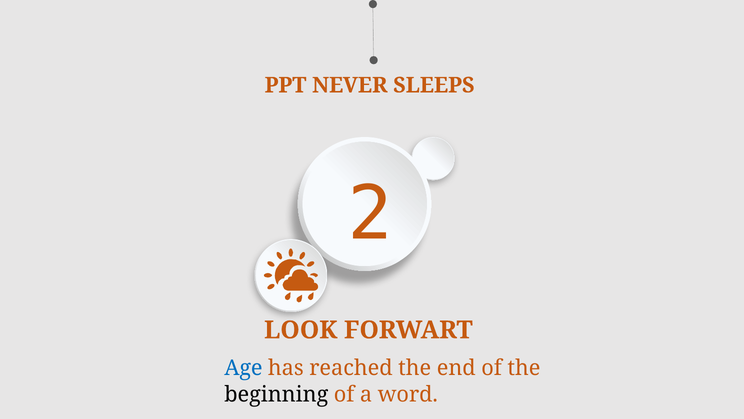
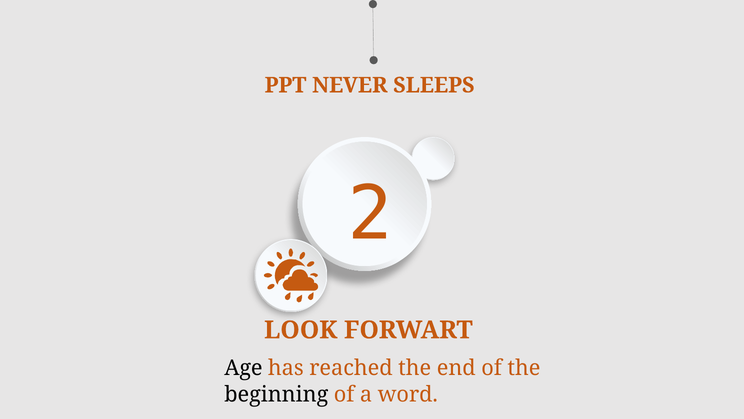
Age colour: blue -> black (243, 368)
